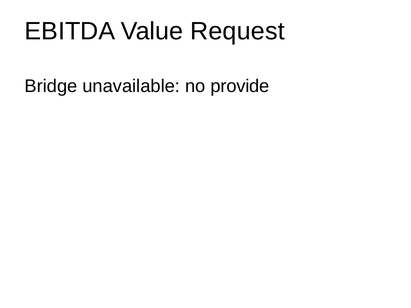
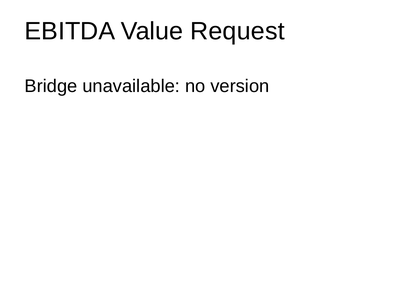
provide: provide -> version (240, 86)
